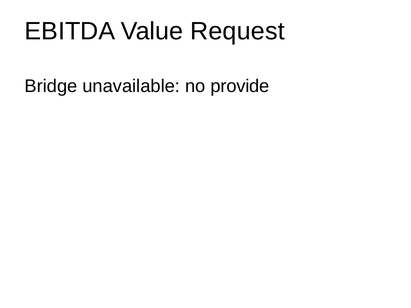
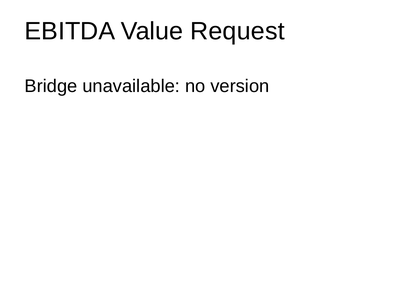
provide: provide -> version (240, 86)
